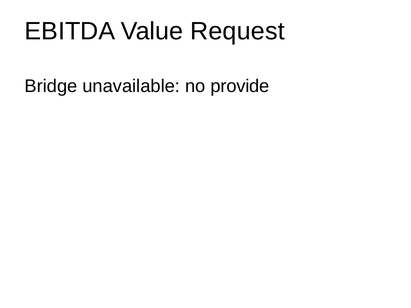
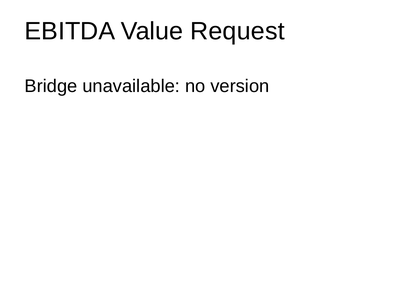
provide: provide -> version (240, 86)
